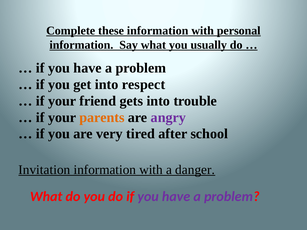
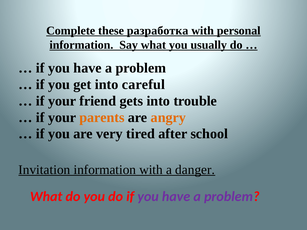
these information: information -> разработка (158, 31)
respect: respect -> careful (143, 84)
angry colour: purple -> orange (168, 117)
